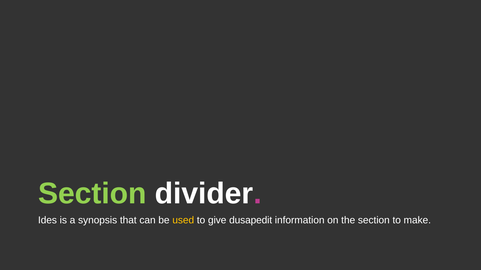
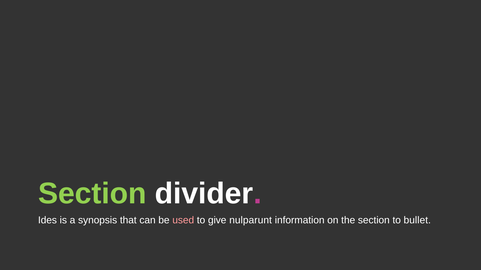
used colour: yellow -> pink (183, 221)
dusapedit: dusapedit -> nulparunt (251, 221)
make: make -> bullet (417, 221)
